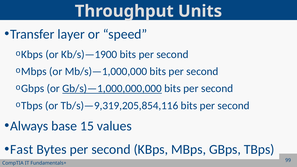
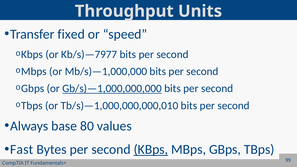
layer: layer -> fixed (71, 34)
Kb/s)—1900: Kb/s)—1900 -> Kb/s)—7977 (89, 54)
Tb/s)—9,319,205,854,116: Tb/s)—9,319,205,854,116 -> Tb/s)—1,000,000,000,010 (119, 106)
15: 15 -> 80 (87, 126)
KBps underline: none -> present (151, 150)
